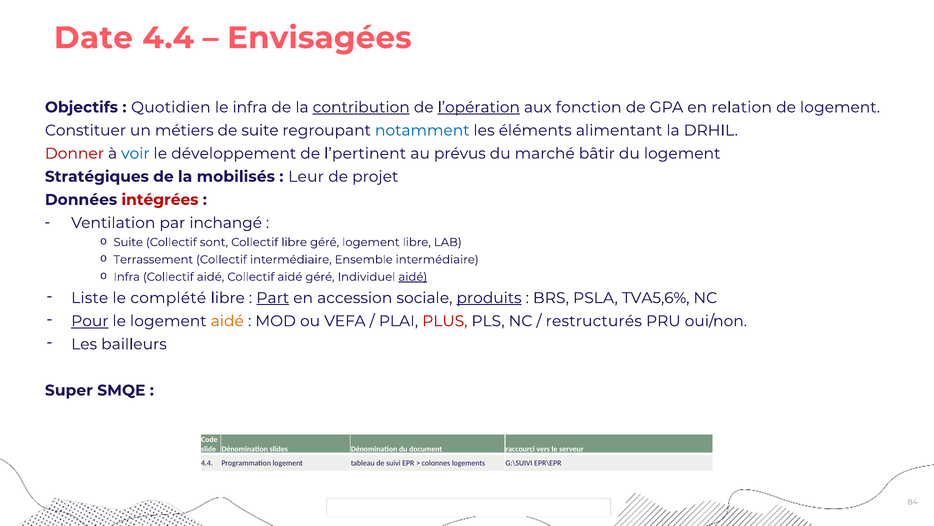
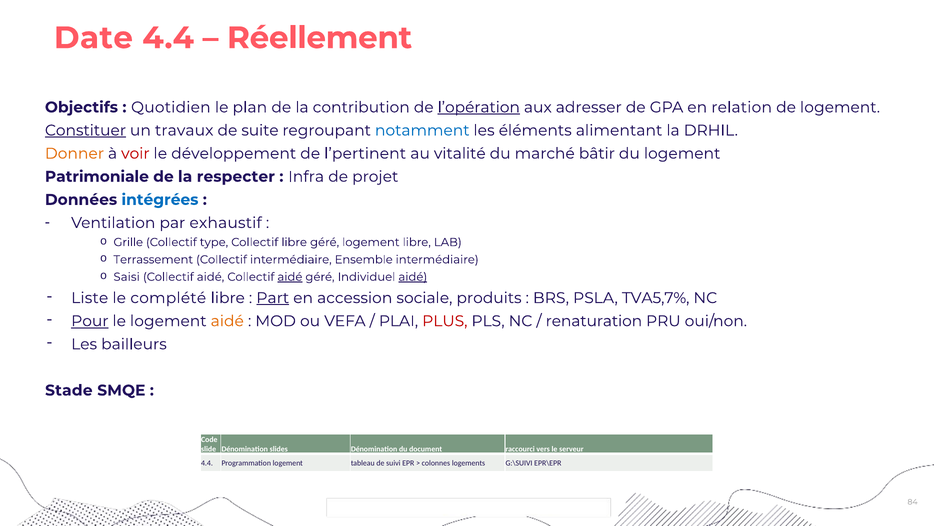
Envisagées: Envisagées -> Réellement (320, 38)
le infra: infra -> plan (250, 107)
contribution underline: present -> none (361, 107)
fonction: fonction -> adresser (589, 107)
Constituer underline: none -> present (85, 130)
métiers: métiers -> travaux (184, 130)
Donner colour: red -> orange (74, 153)
voir colour: blue -> red (135, 153)
prévus: prévus -> vitalité (460, 153)
Stratégiques: Stratégiques -> Patrimoniale (97, 176)
mobilisés: mobilisés -> respecter (236, 176)
Leur: Leur -> Infra (306, 176)
intégrées colour: red -> blue (160, 199)
inchangé: inchangé -> exhaustif (226, 223)
Suite: Suite -> Grille (128, 242)
sont: sont -> type (214, 242)
Infra: Infra -> Saisi (127, 277)
aidé underline: none -> present (290, 277)
produits underline: present -> none (489, 298)
TVA5,6%: TVA5,6% -> TVA5,7% (656, 298)
restructurés: restructurés -> renaturation (594, 321)
Super: Super -> Stade (69, 390)
